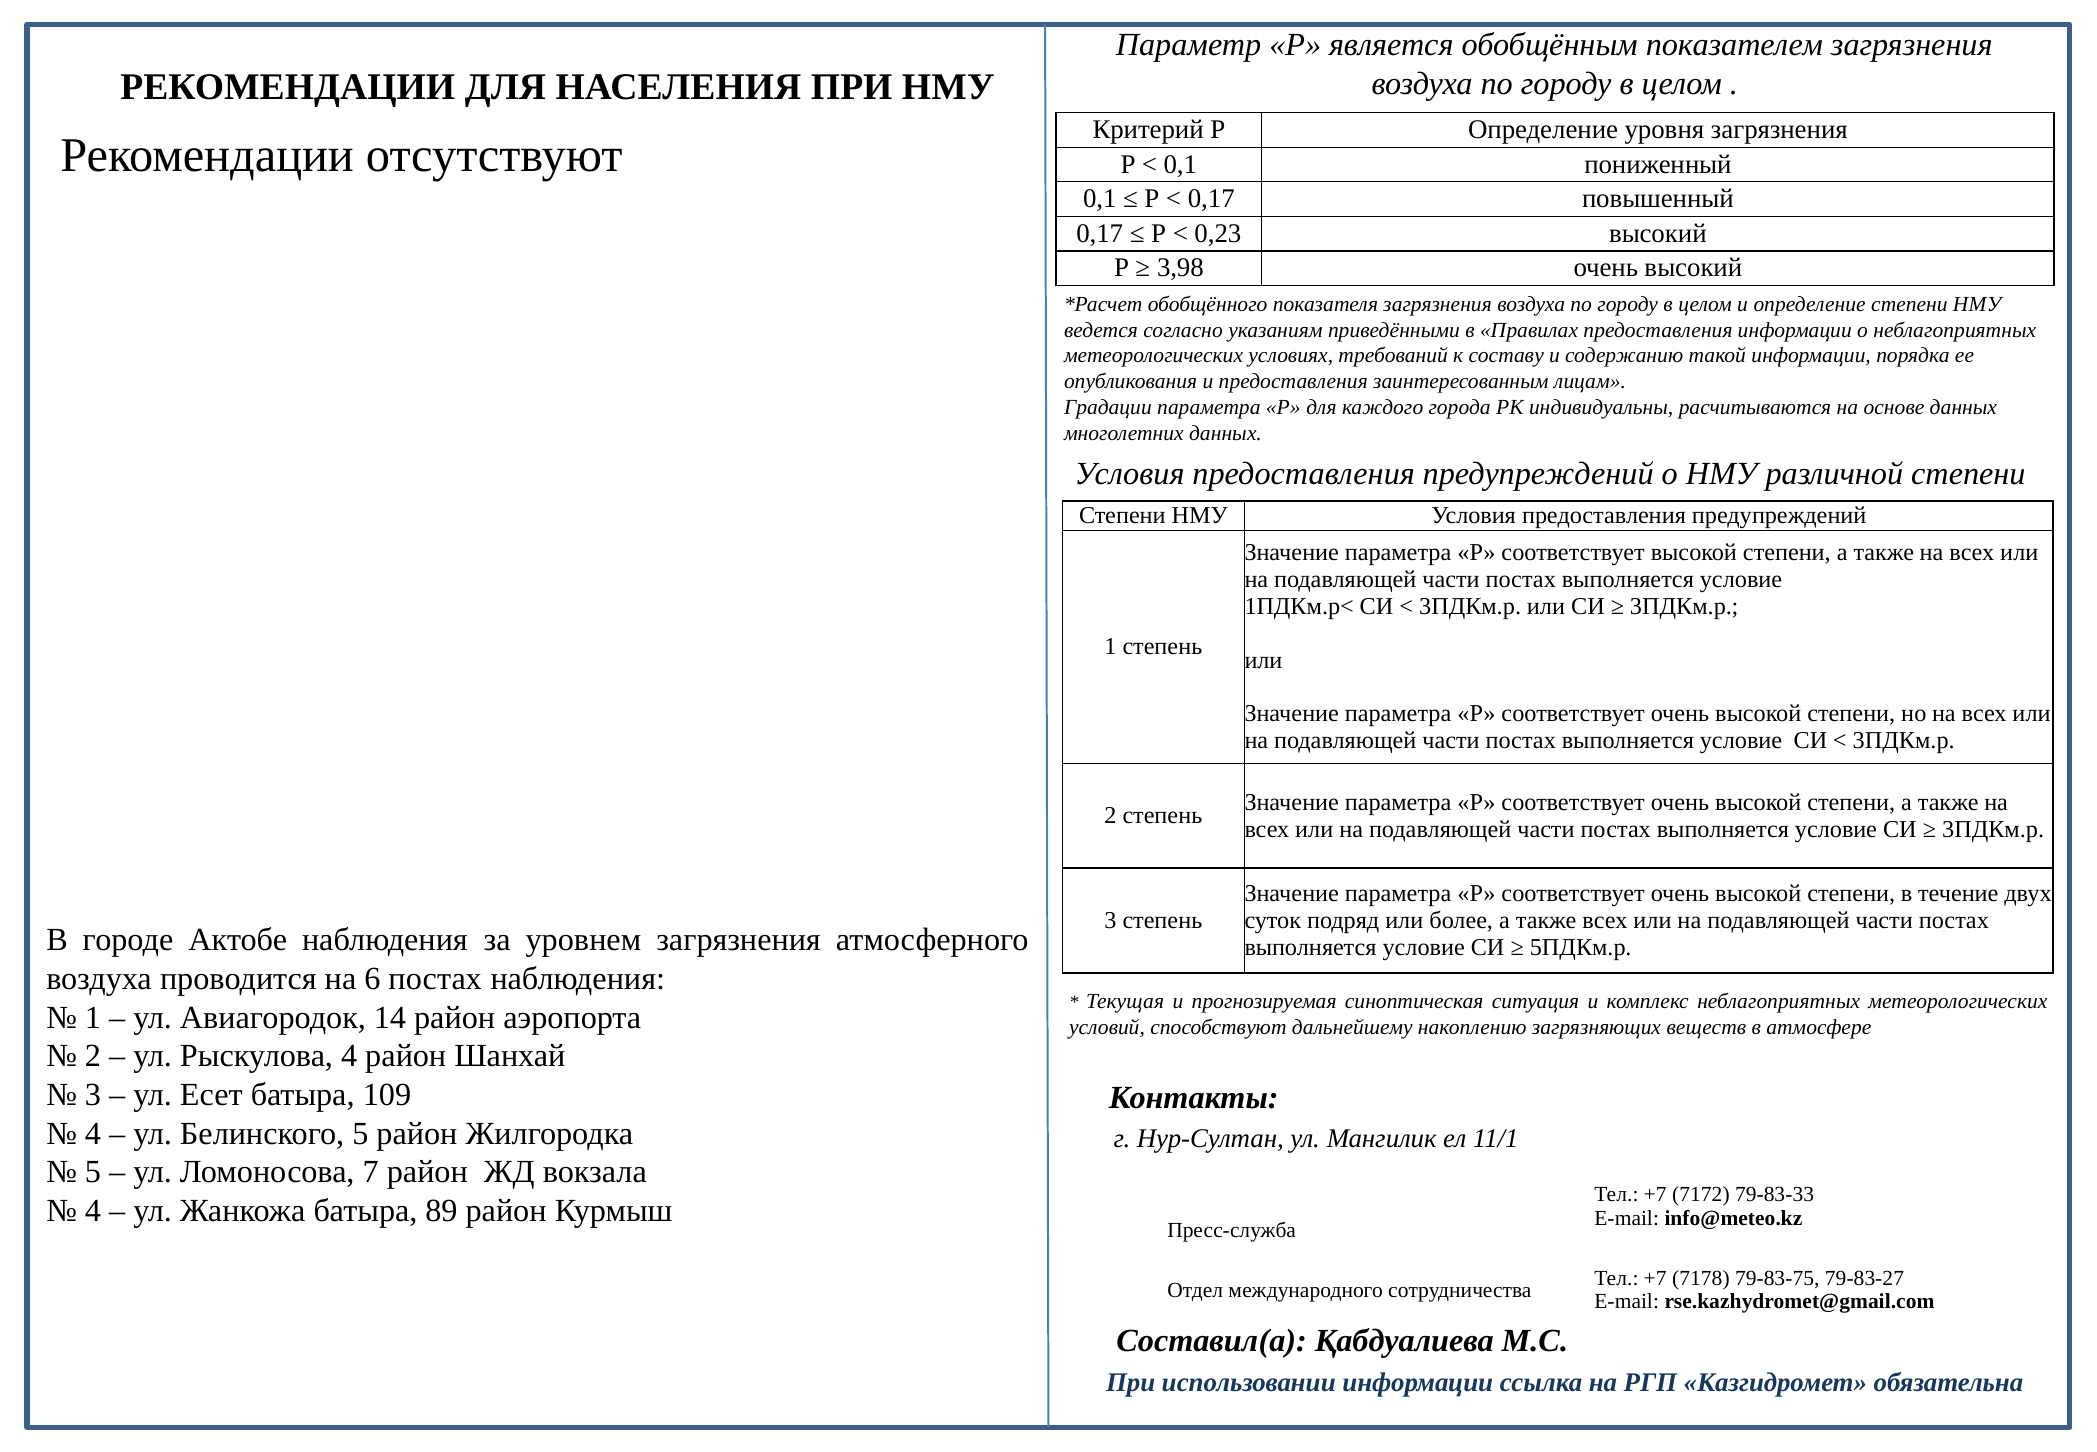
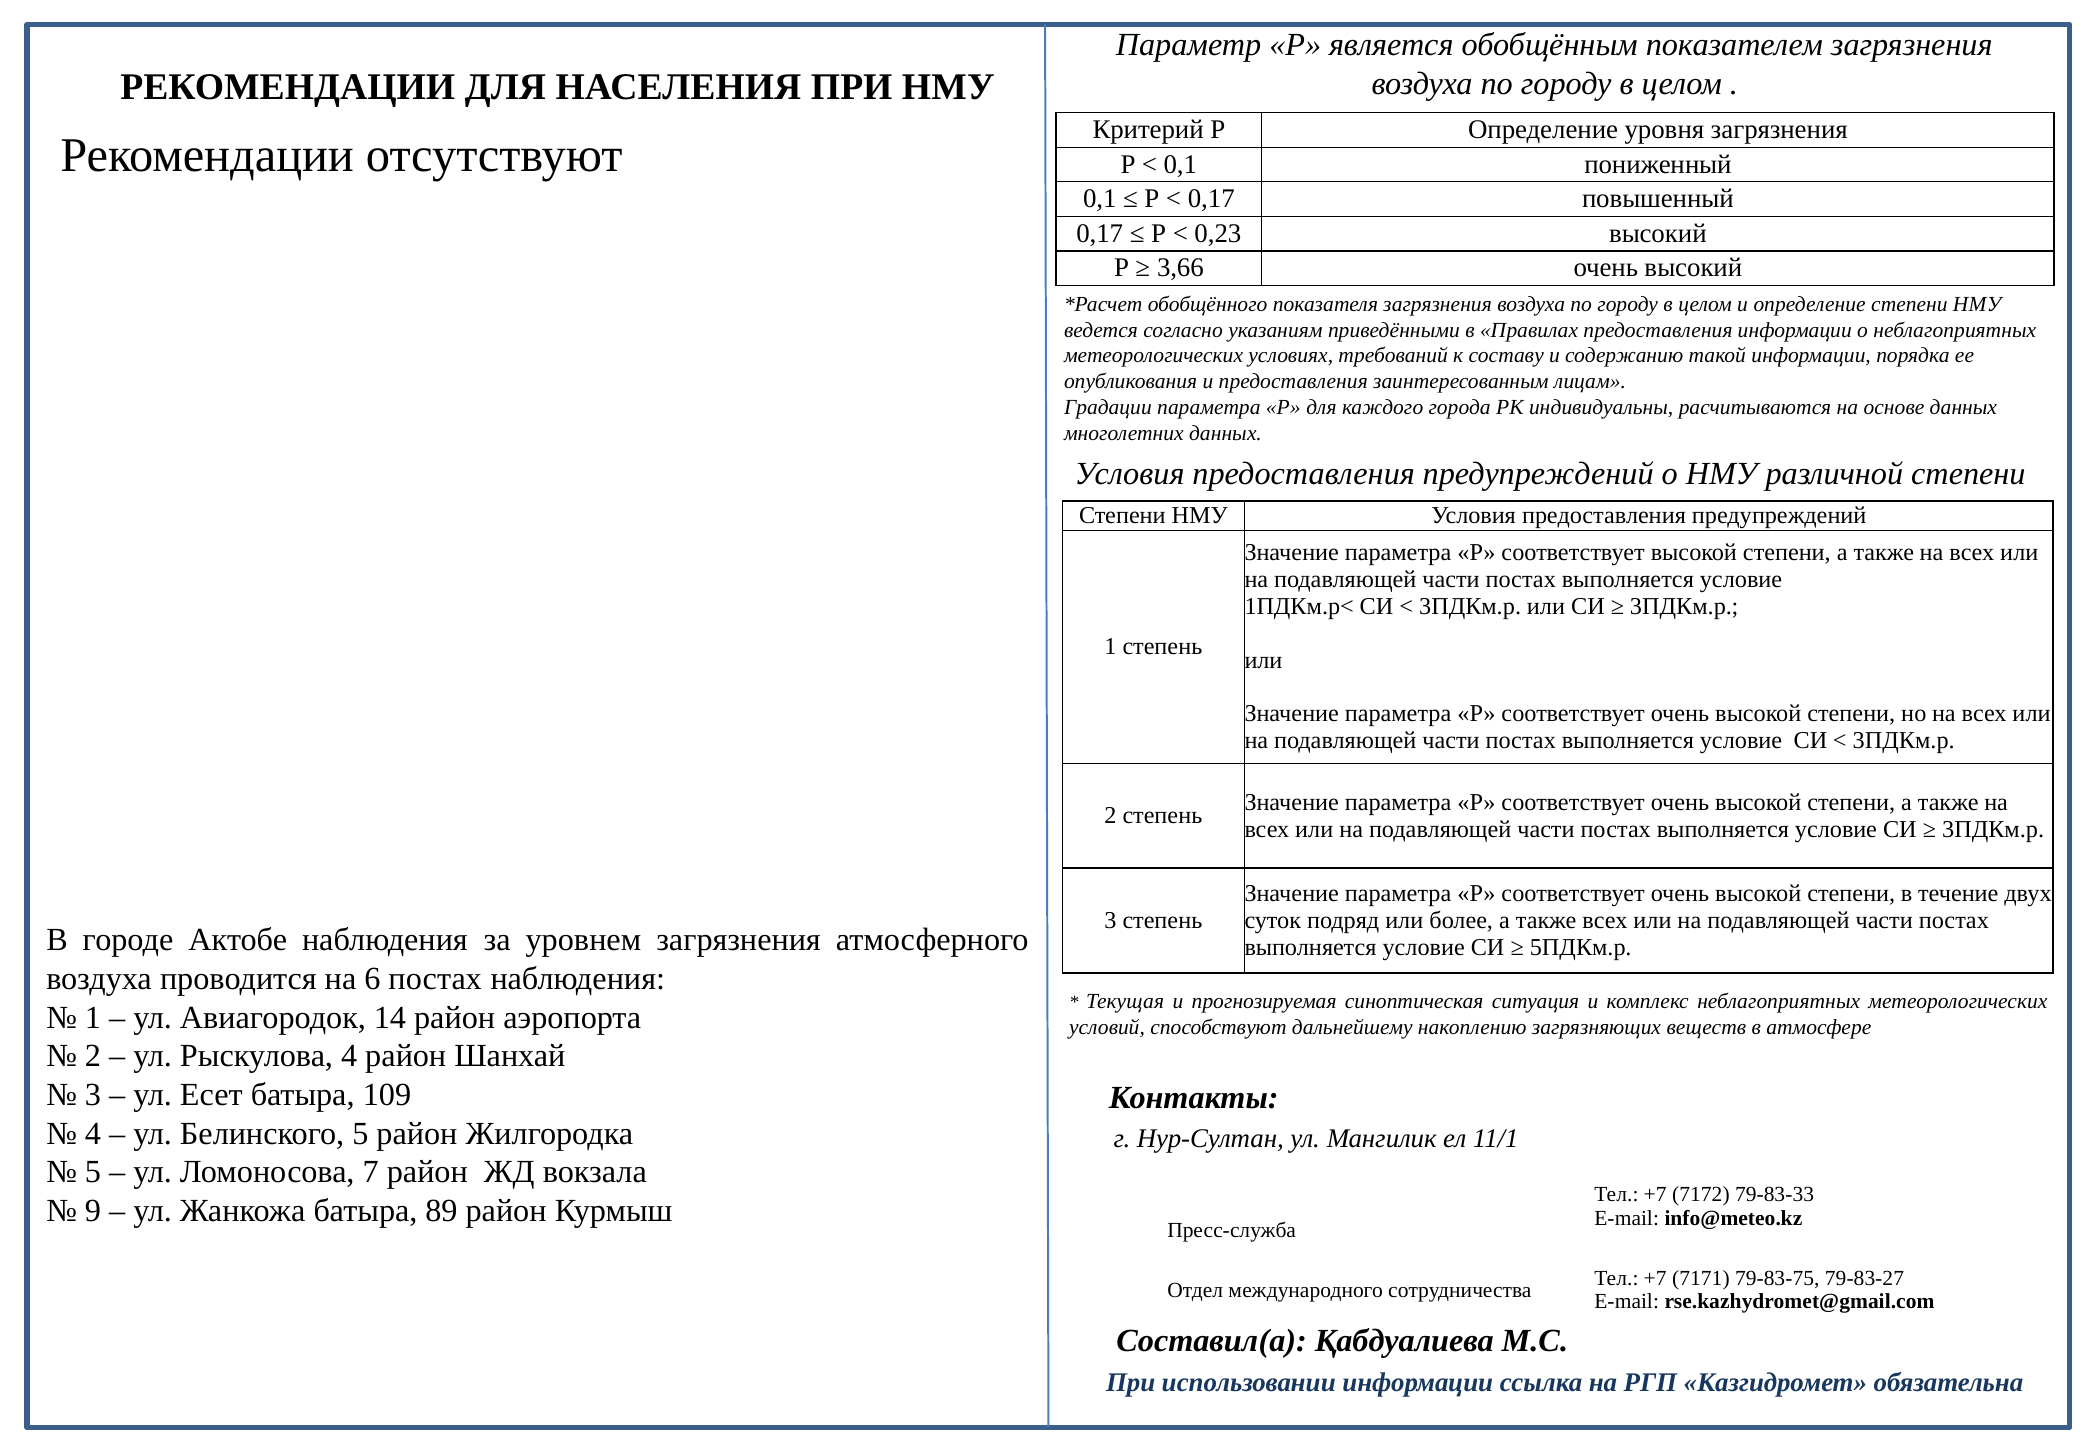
3,98: 3,98 -> 3,66 (1180, 268)
4: 4 -> 9 (93, 1211)
7178: 7178 -> 7171 (1701, 1278)
